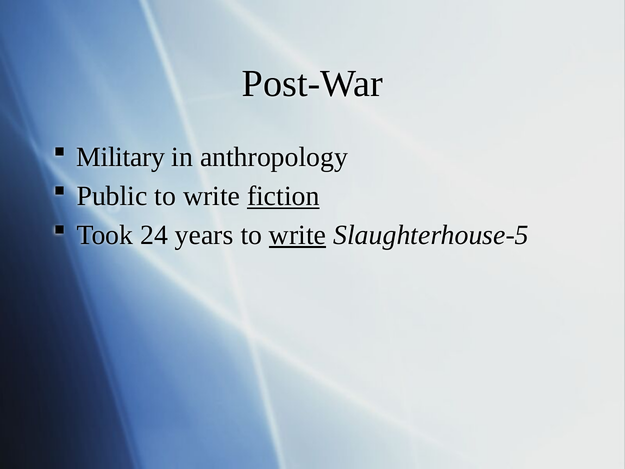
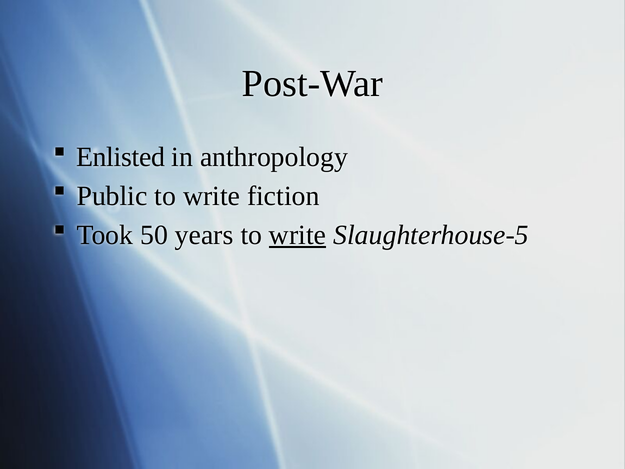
Military: Military -> Enlisted (121, 157)
fiction underline: present -> none (283, 196)
24: 24 -> 50 (154, 235)
